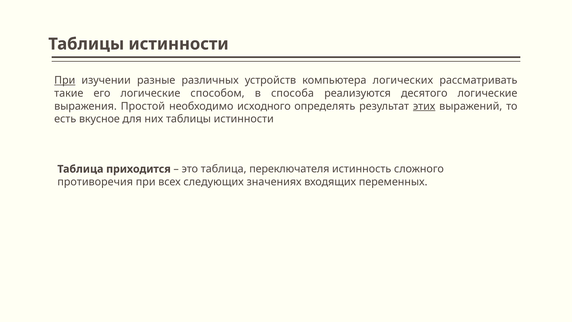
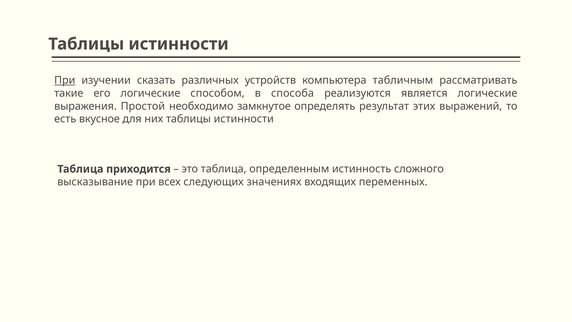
разные: разные -> сказать (156, 80)
логических: логических -> табличным (403, 80)
десятого: десятого -> является (424, 93)
исходного: исходного -> замкнутое (264, 106)
этих underline: present -> none (424, 106)
переключателя: переключателя -> определенным (289, 169)
противоречия: противоречия -> высказывание (95, 182)
